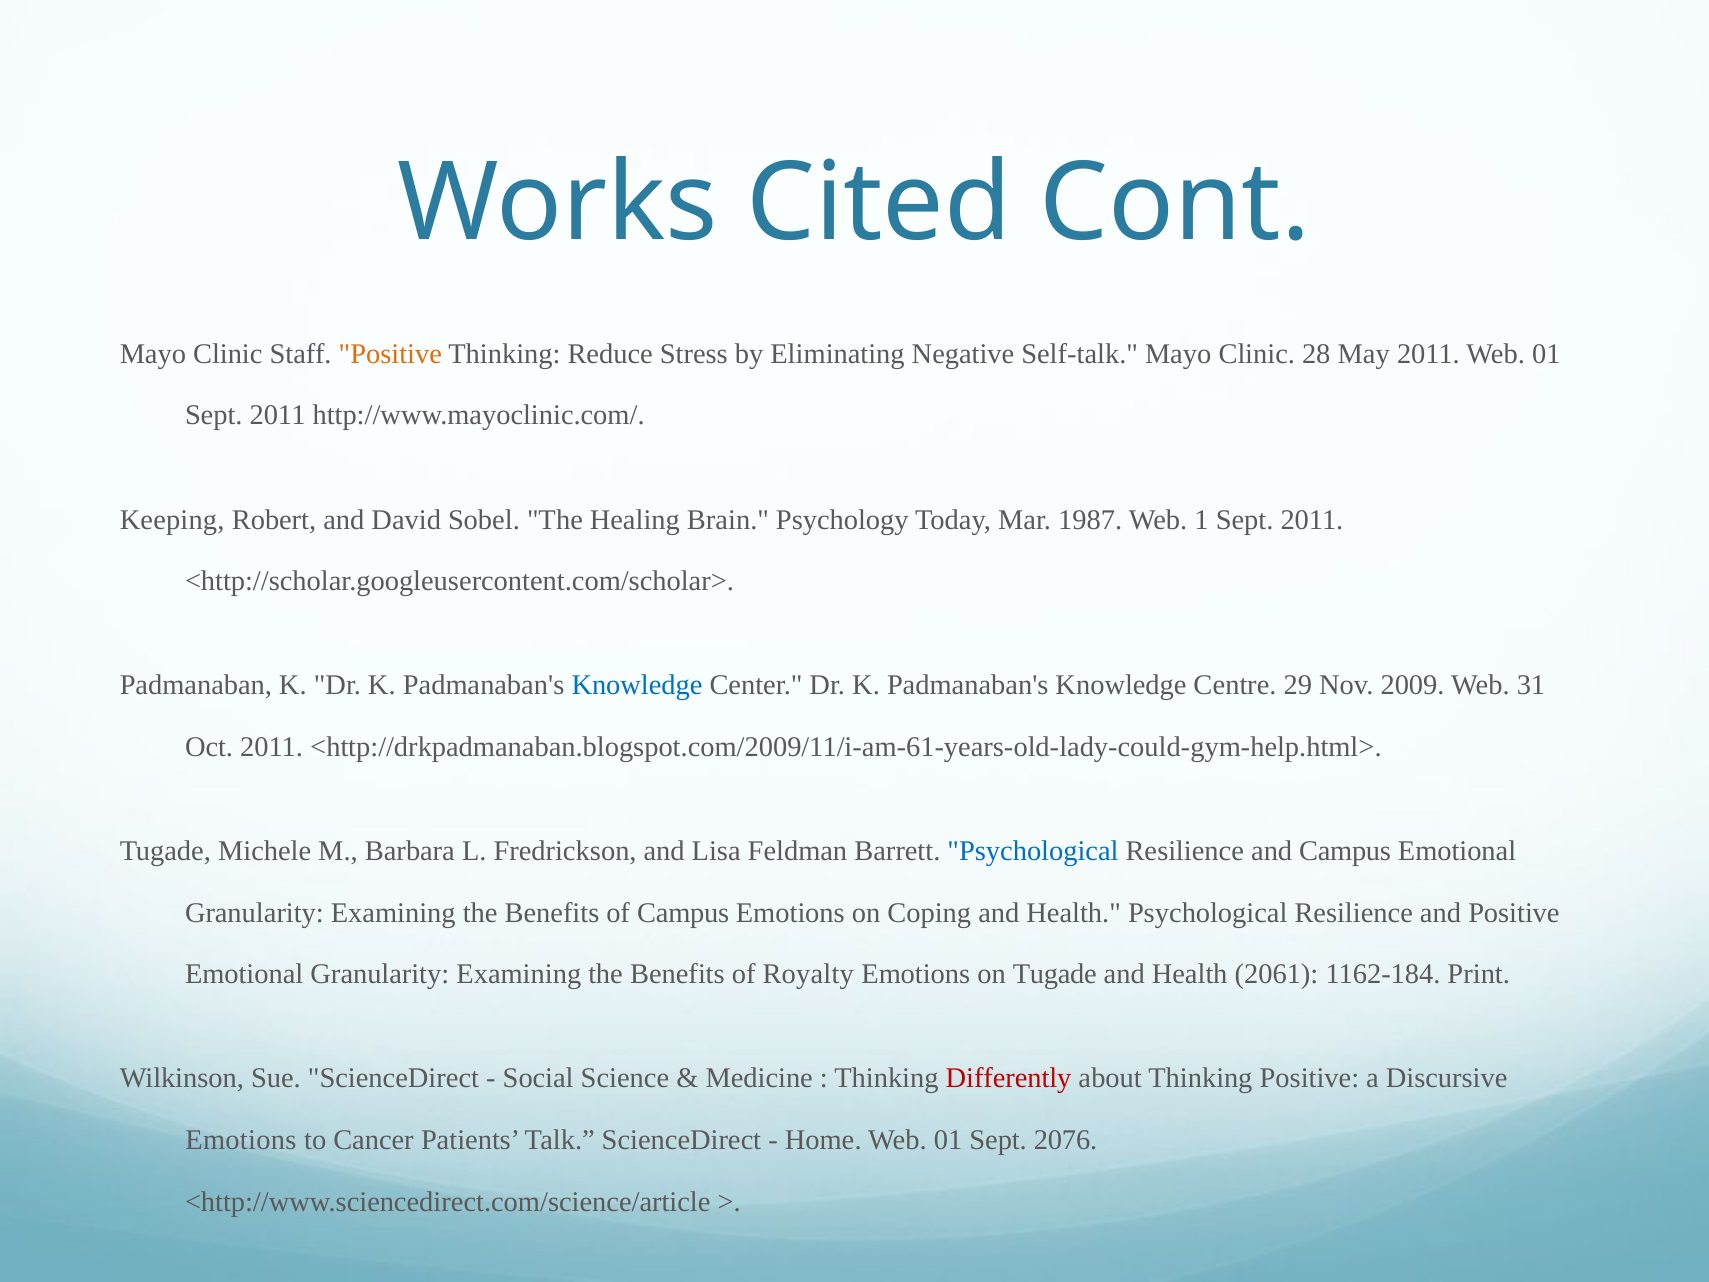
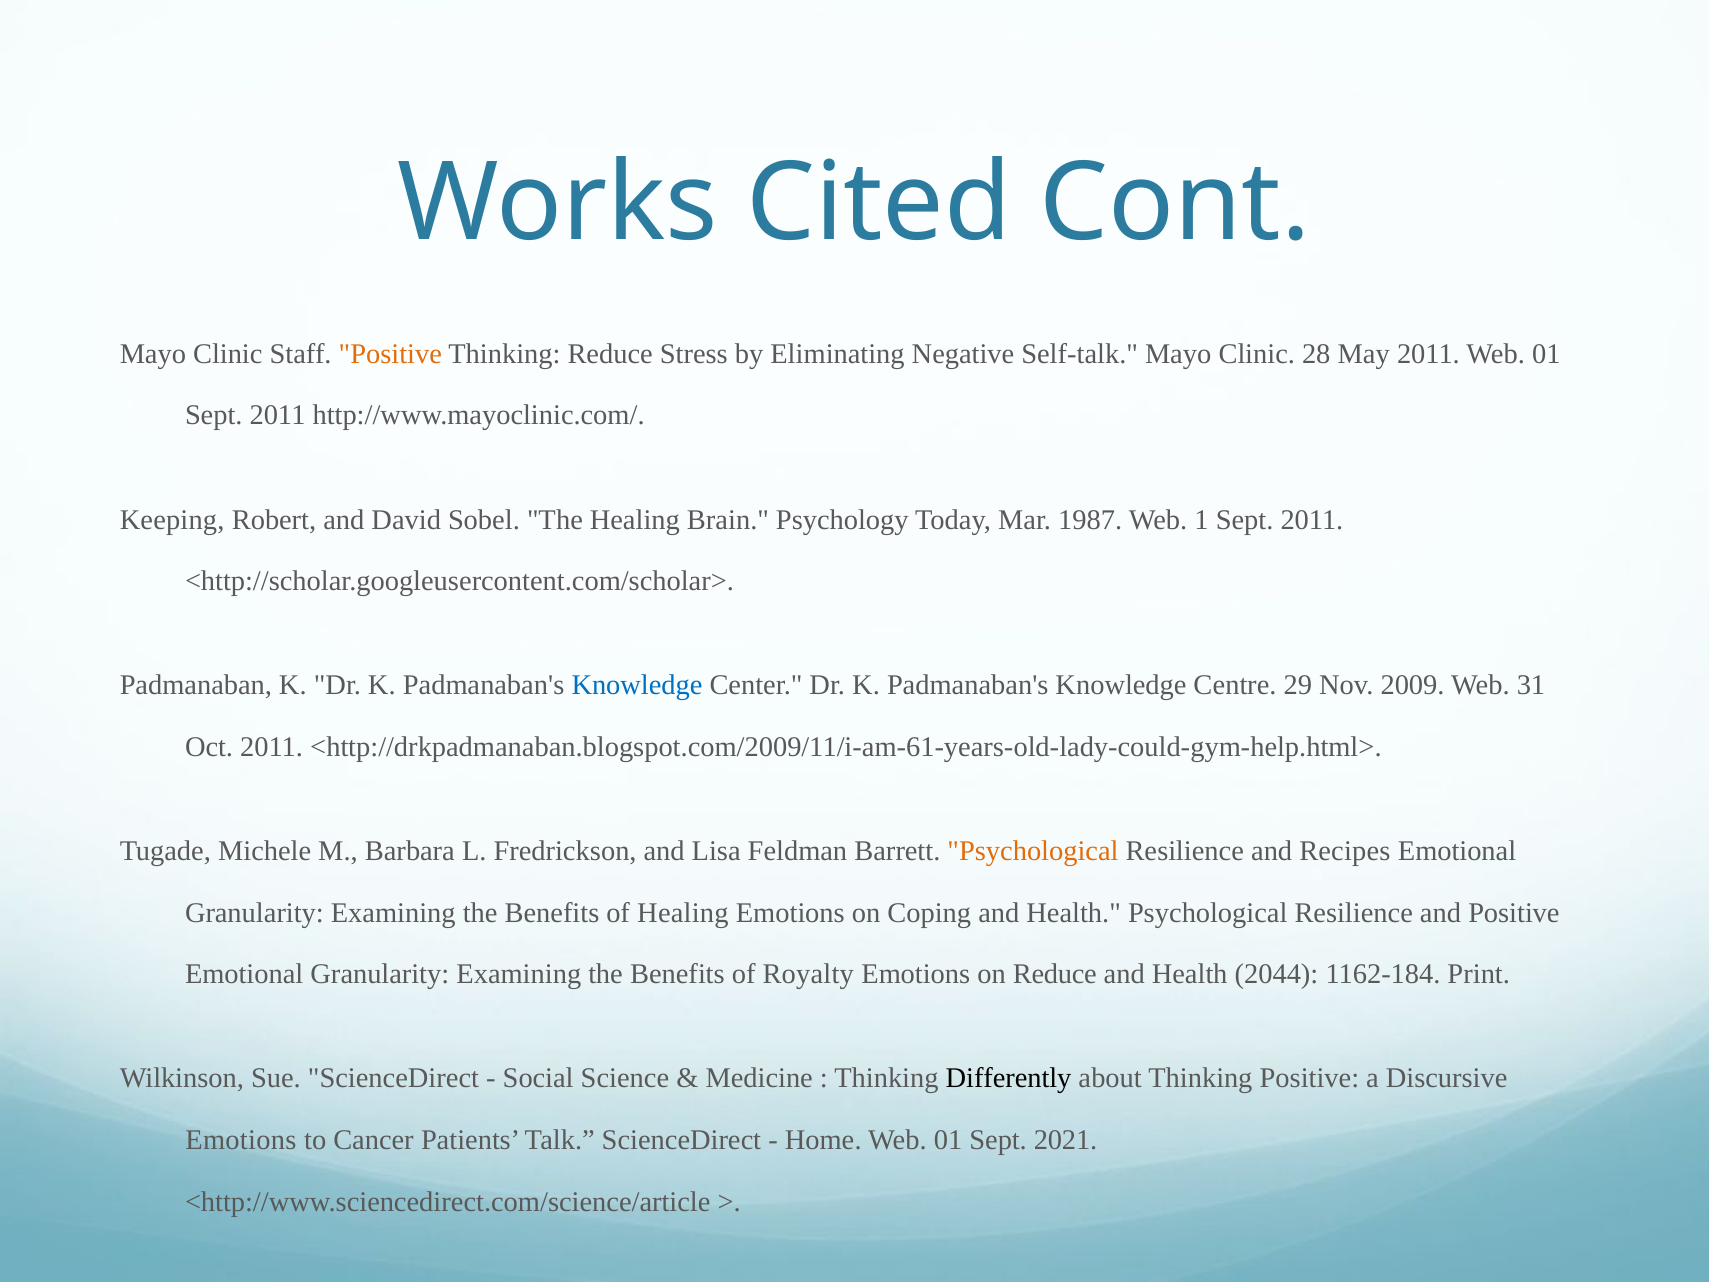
Psychological colour: blue -> orange (1033, 851)
and Campus: Campus -> Recipes (1345, 851)
of Campus: Campus -> Healing (683, 913)
on Tugade: Tugade -> Reduce (1055, 974)
2061: 2061 -> 2044 (1276, 974)
Differently colour: red -> black (1009, 1078)
2076: 2076 -> 2021 (1066, 1140)
